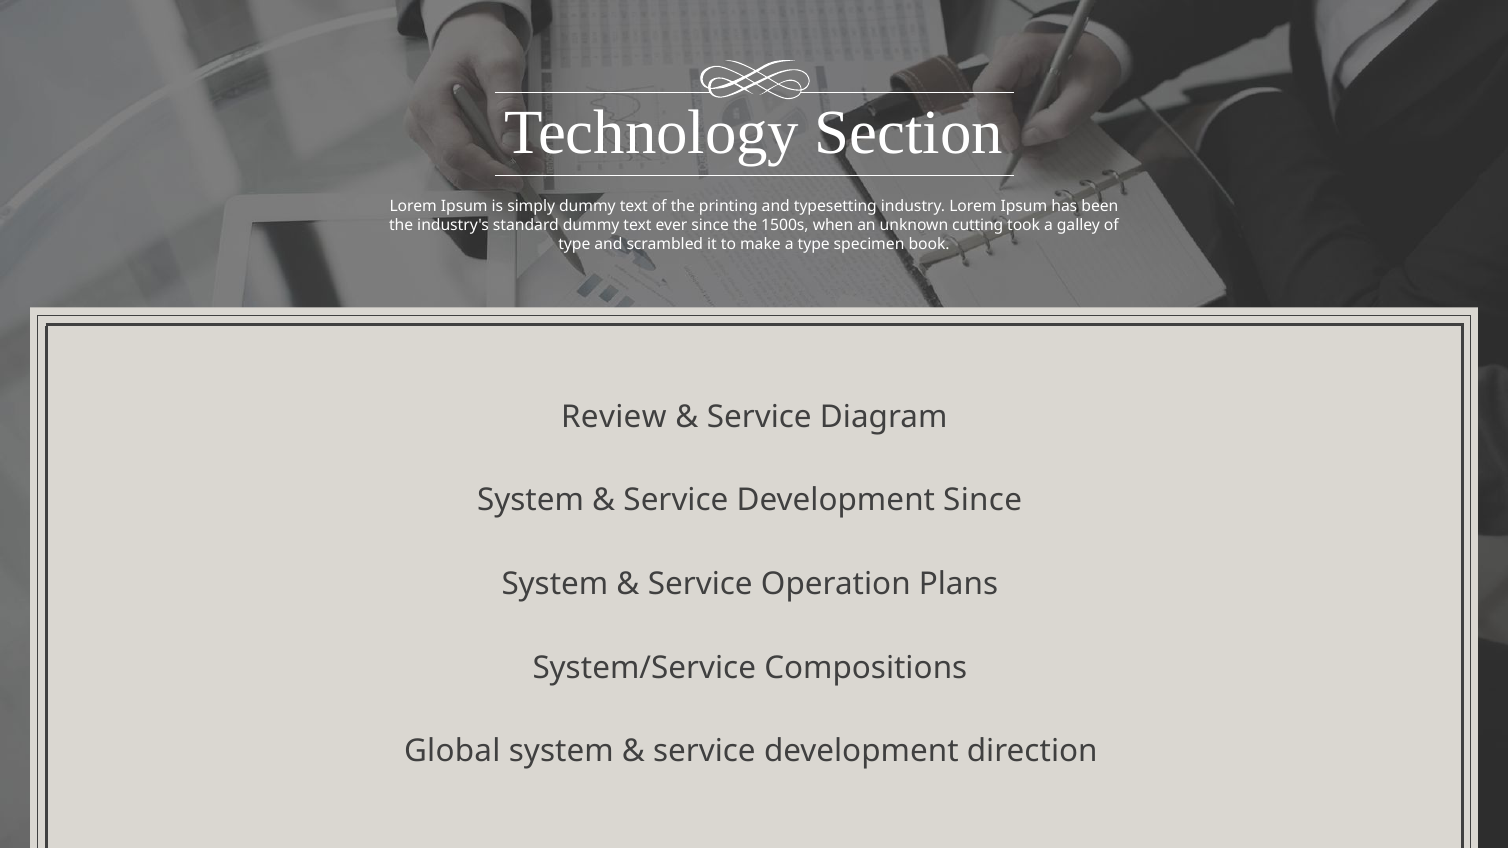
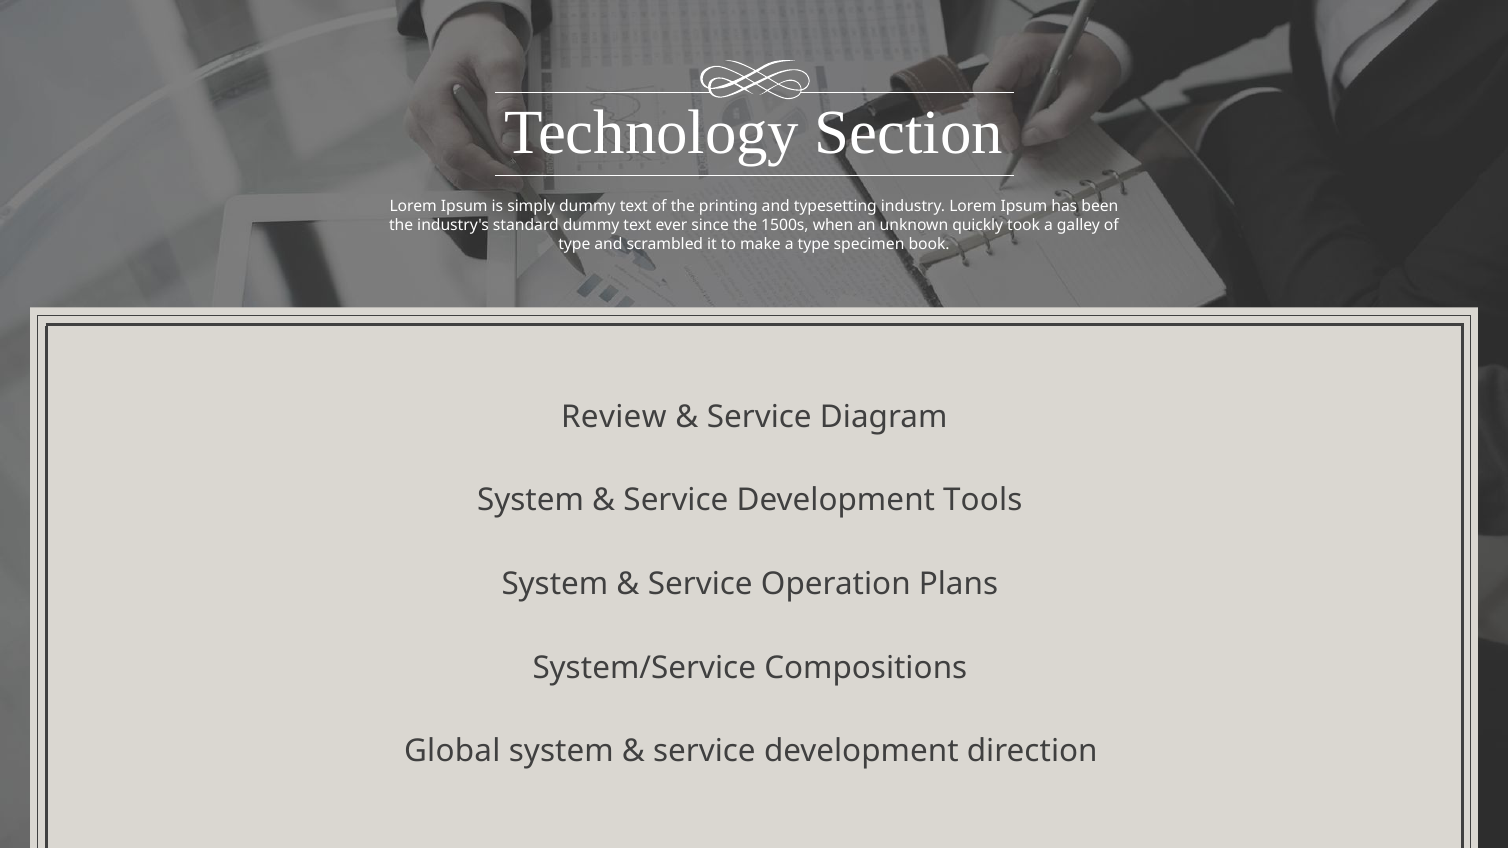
cutting: cutting -> quickly (978, 225)
Development Since: Since -> Tools (983, 501)
